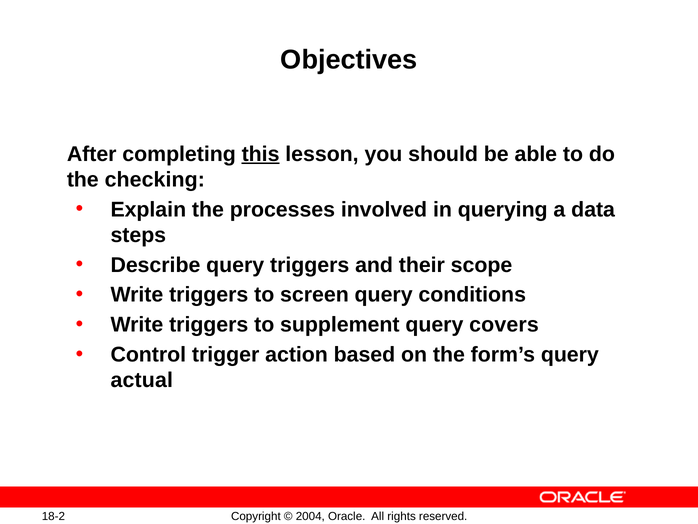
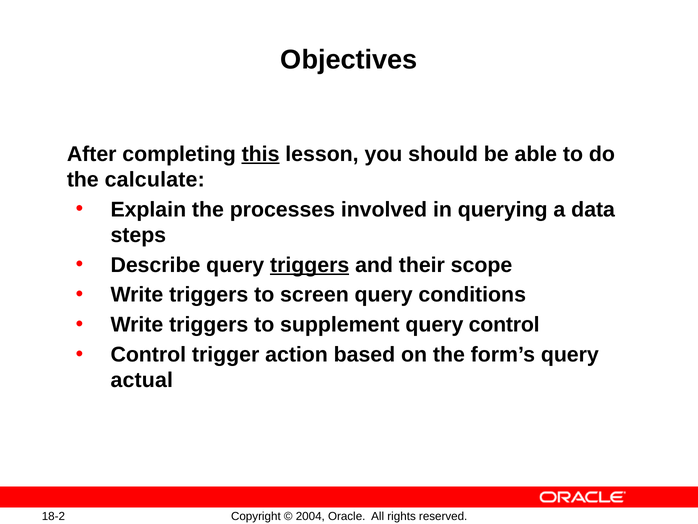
checking: checking -> calculate (155, 179)
triggers underline: none -> present (310, 265)
query covers: covers -> control (504, 324)
